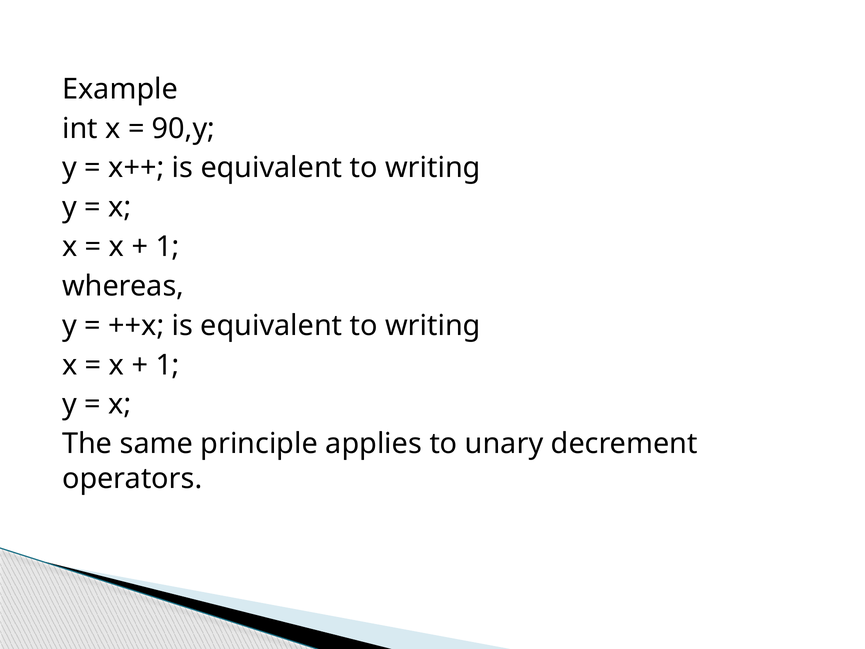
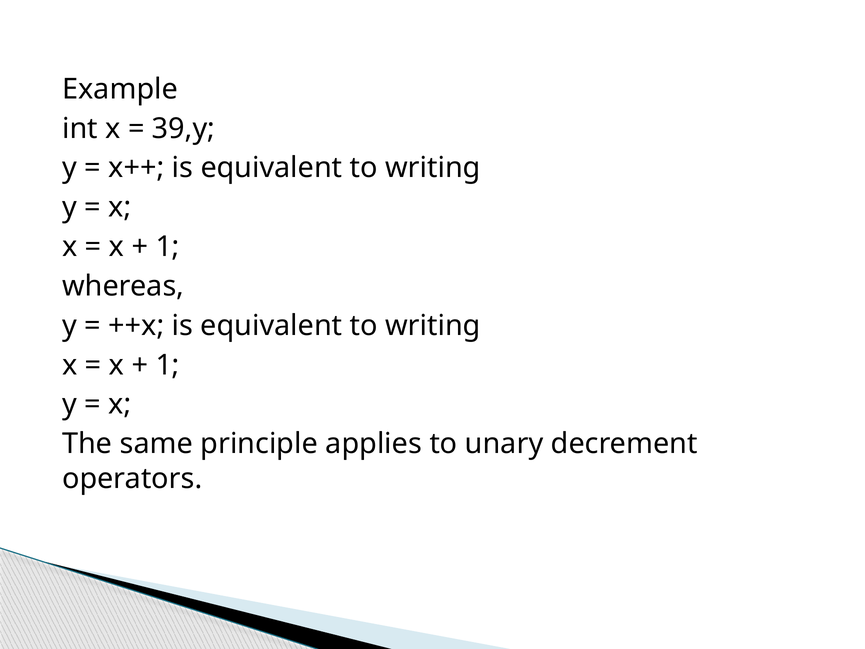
90,y: 90,y -> 39,y (183, 129)
